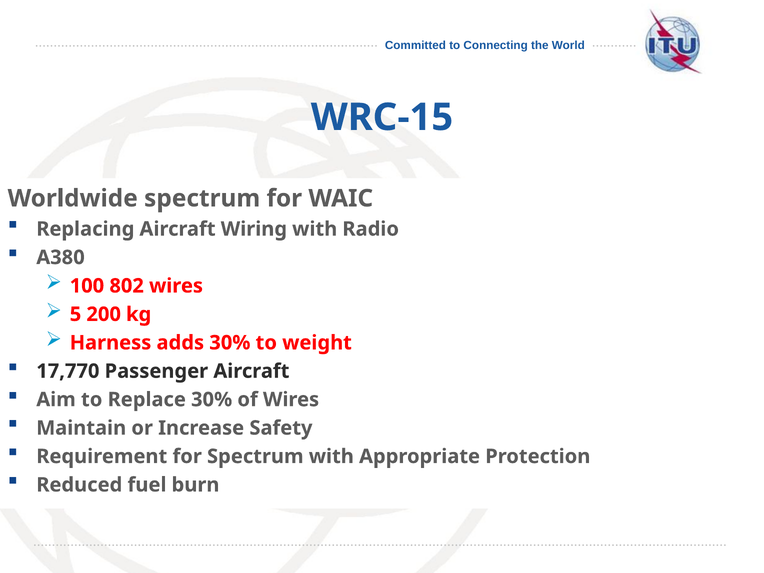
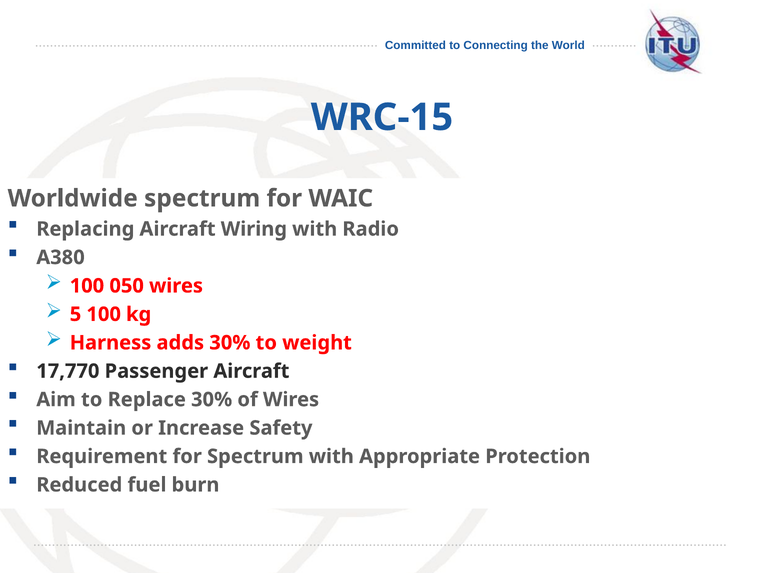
802: 802 -> 050 (127, 286)
5 200: 200 -> 100 (104, 314)
